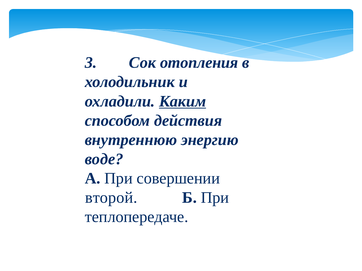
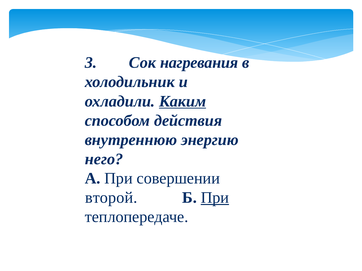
отопления: отопления -> нагревания (199, 63)
воде: воде -> него (104, 159)
При underline: none -> present (215, 198)
